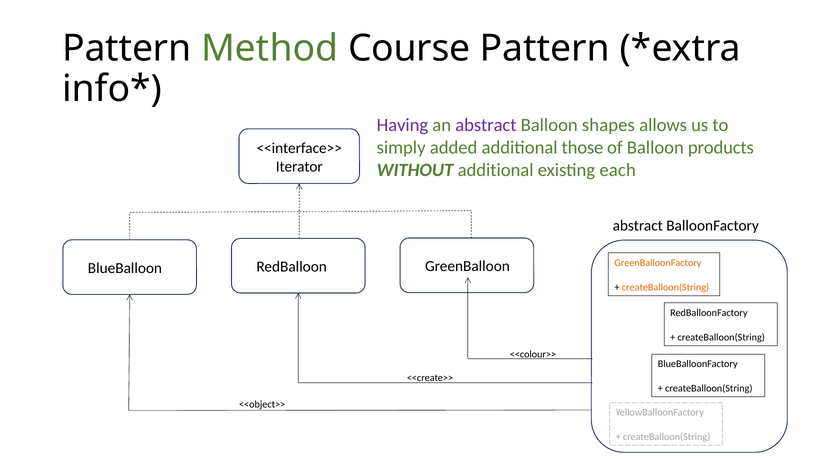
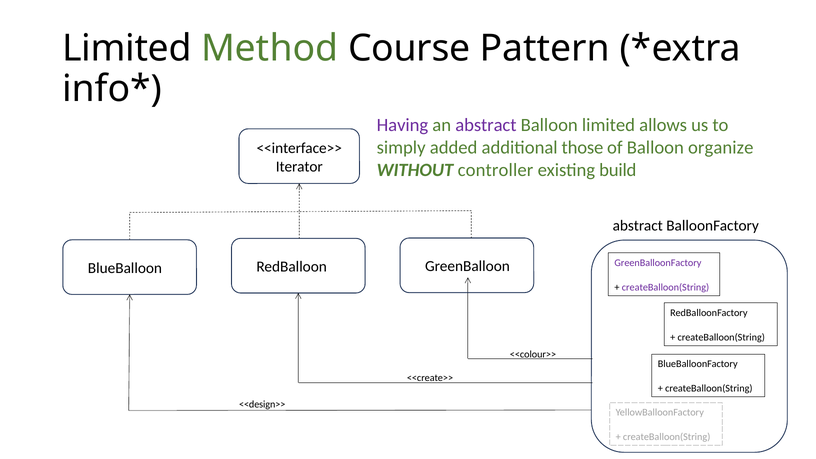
Pattern: Pattern -> Limited (127, 48)
Balloon shapes: shapes -> limited (608, 125)
products: products -> organize (721, 148)
WITHOUT additional: additional -> controller (496, 170)
each: each -> build (618, 170)
GreenBalloonFactory colour: orange -> purple (658, 263)
createBalloon(String colour: orange -> purple (665, 287)
<<object>>: <<object>> -> <<design>> (262, 404)
